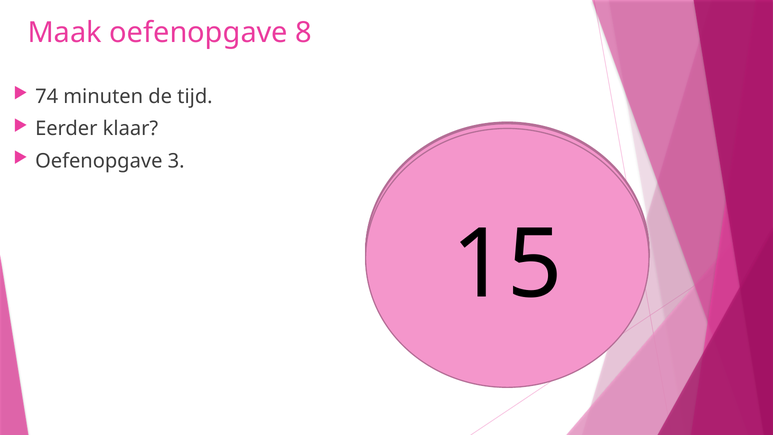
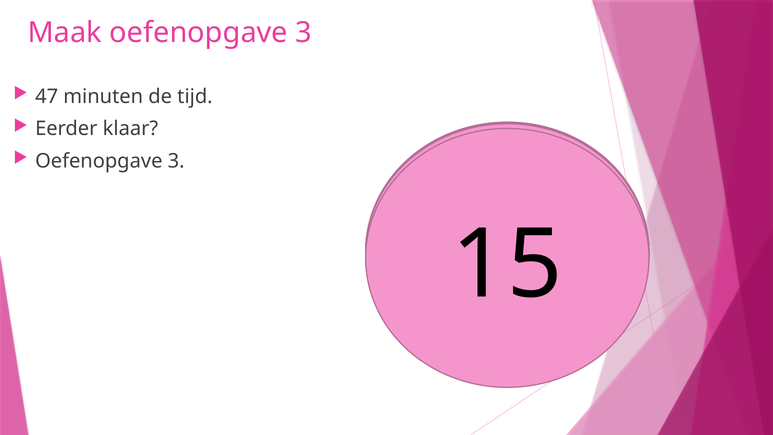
Maak oefenopgave 8: 8 -> 3 (304, 33)
74: 74 -> 47 (47, 96)
